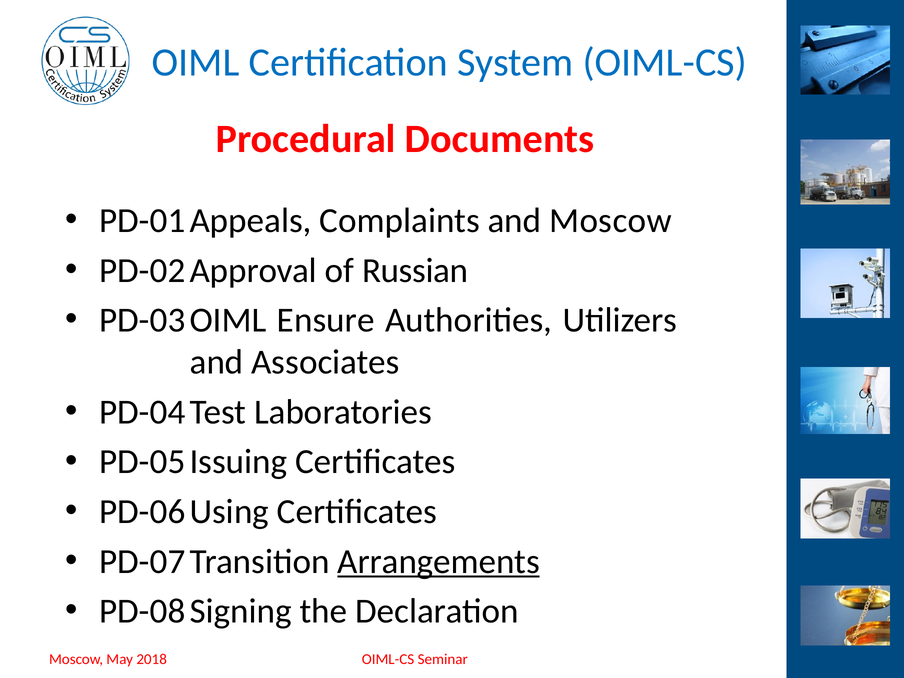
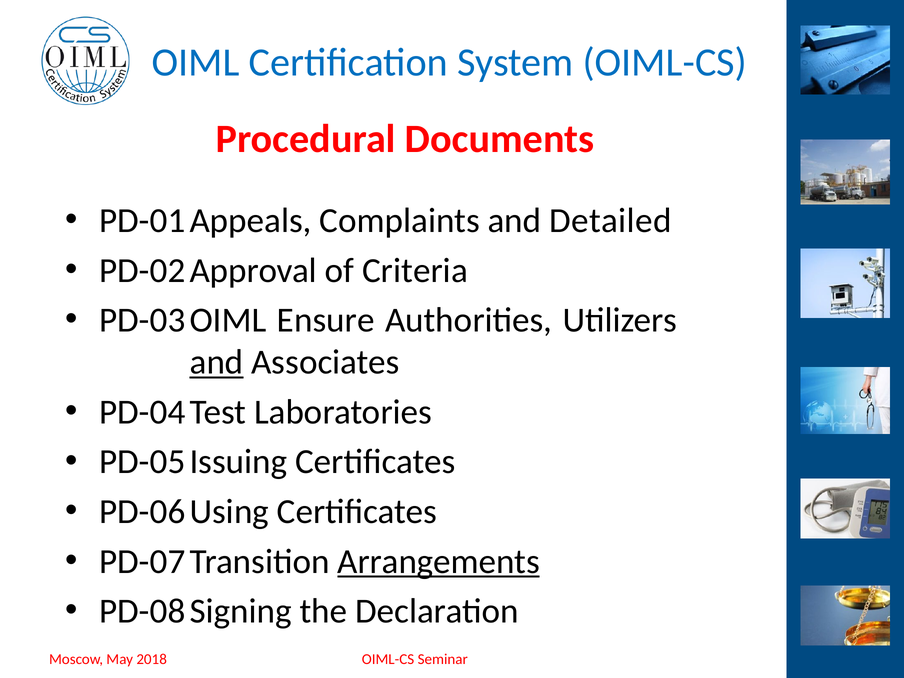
and Moscow: Moscow -> Detailed (610, 221)
Russian: Russian -> Criteria (415, 270)
and underline: none -> present (217, 362)
